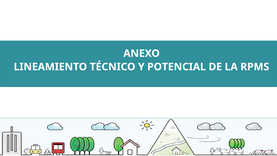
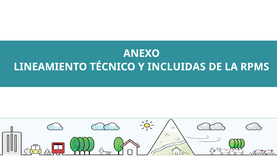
POTENCIAL: POTENCIAL -> INCLUIDAS (177, 67)
